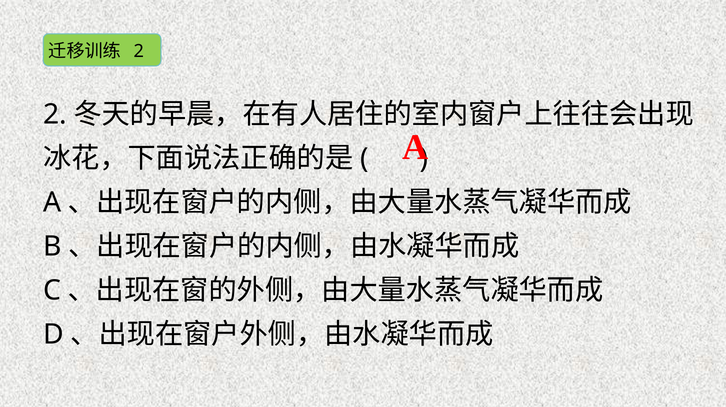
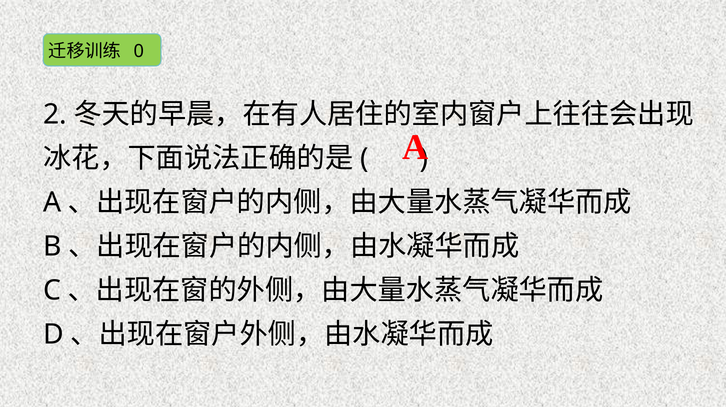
2: 2 -> 0 (139, 51)
